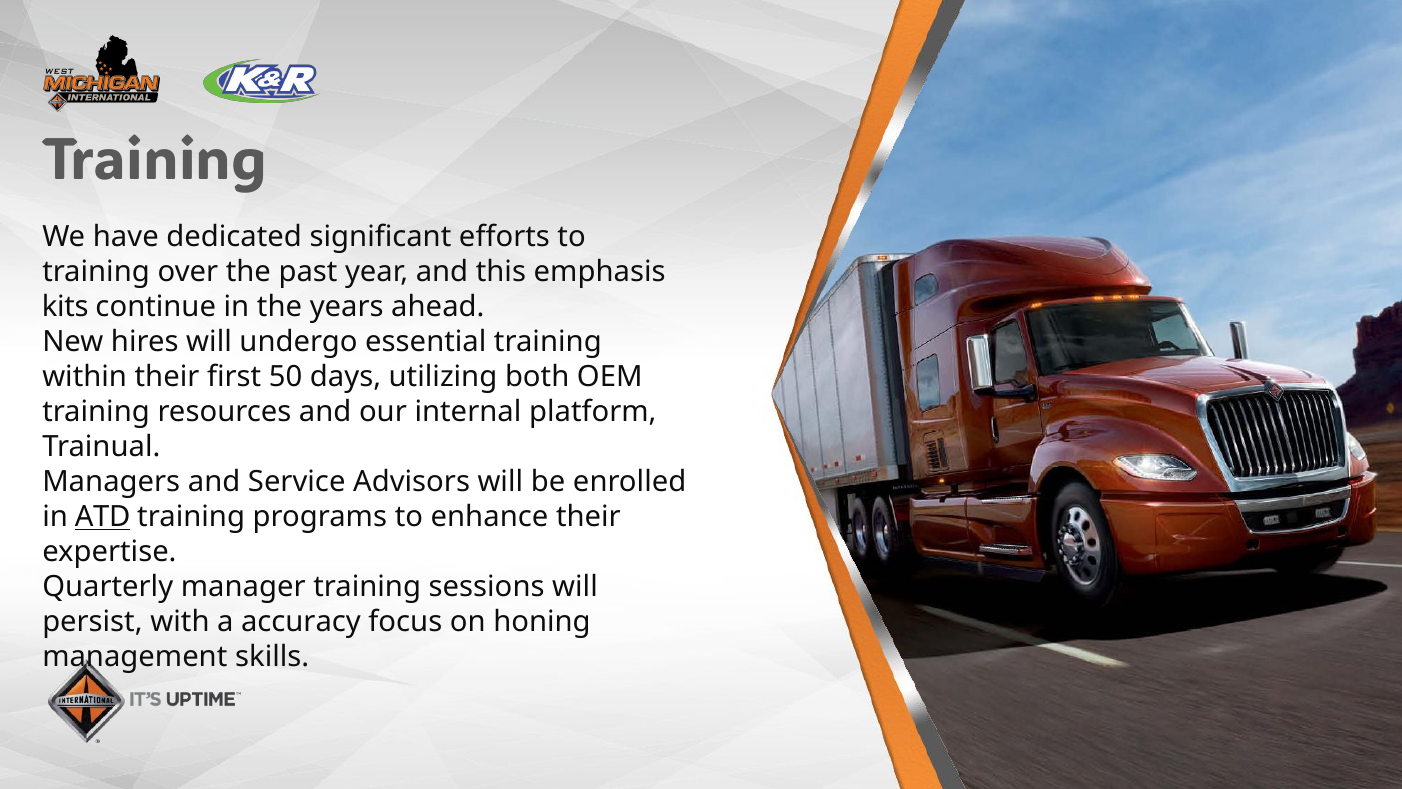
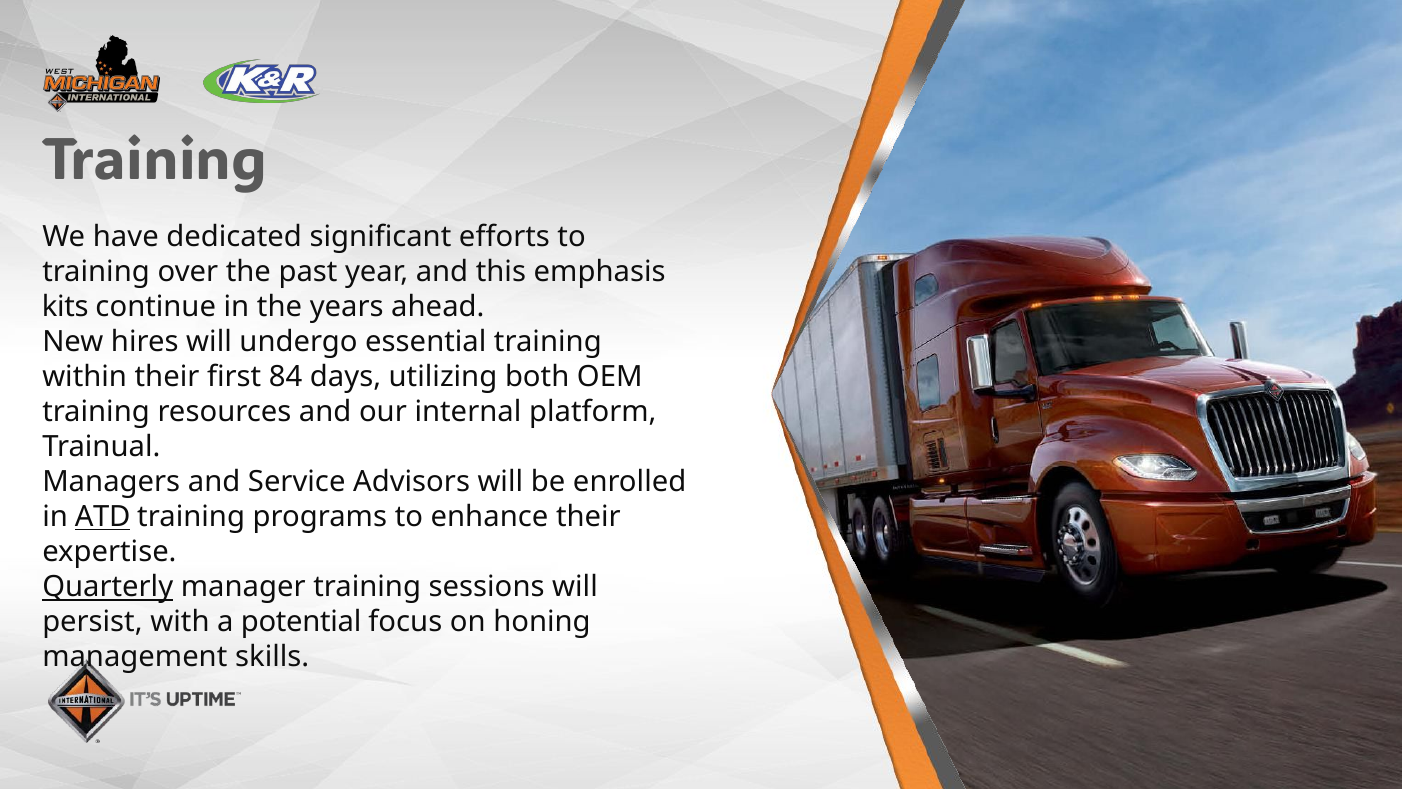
50: 50 -> 84 (286, 377)
Quarterly underline: none -> present (108, 587)
accuracy: accuracy -> potential (301, 622)
